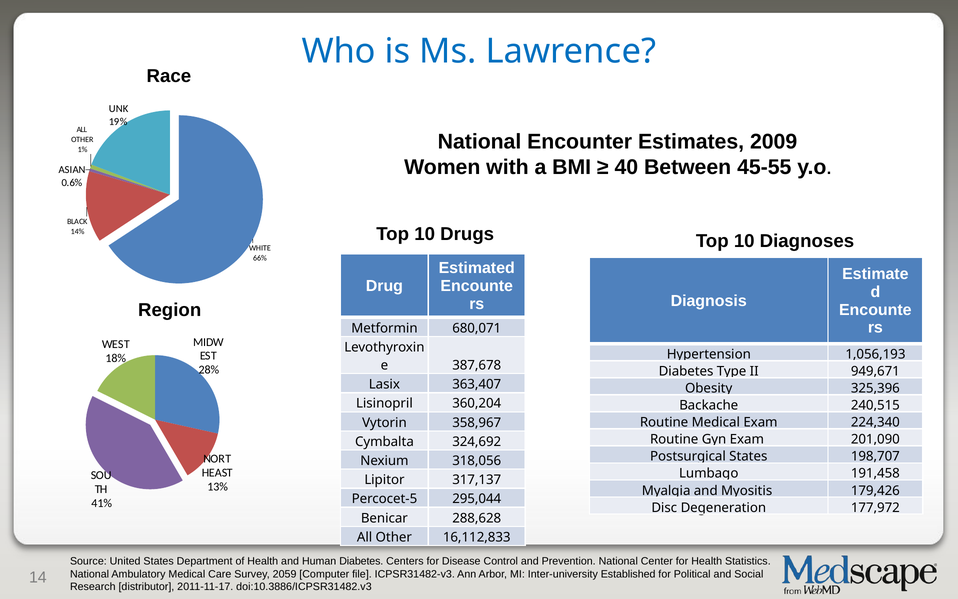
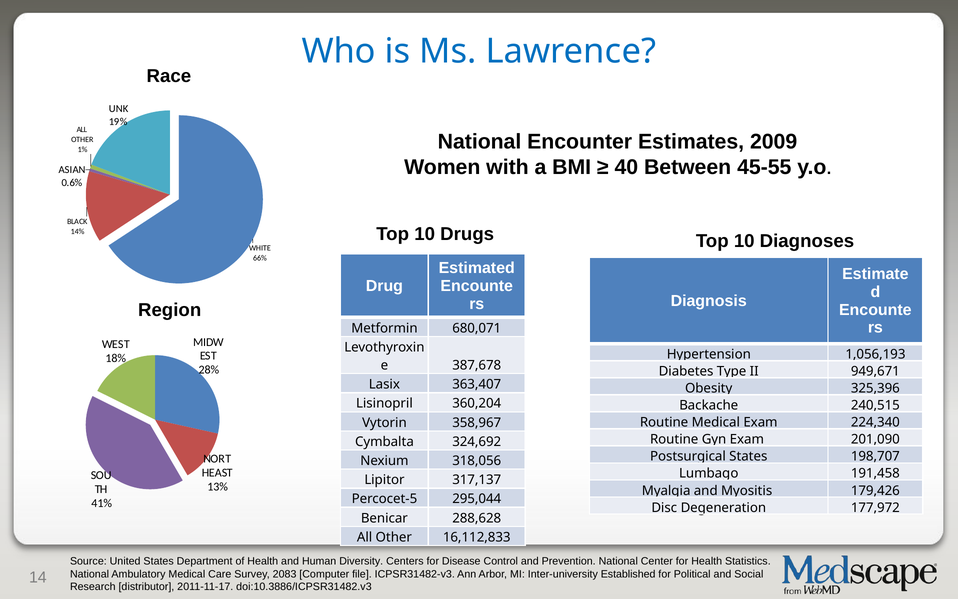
Human Diabetes: Diabetes -> Diversity (361, 561)
2059: 2059 -> 2083 (285, 574)
